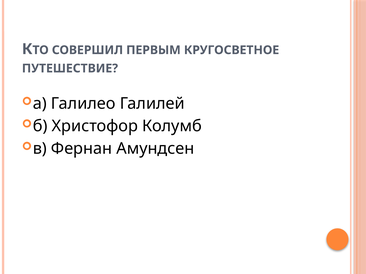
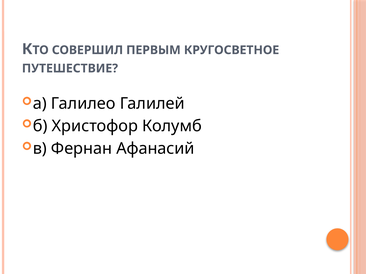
Амундсен: Амундсен -> Афанасий (155, 149)
